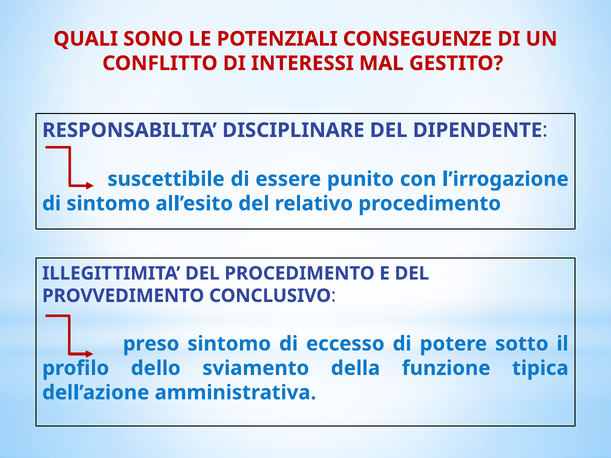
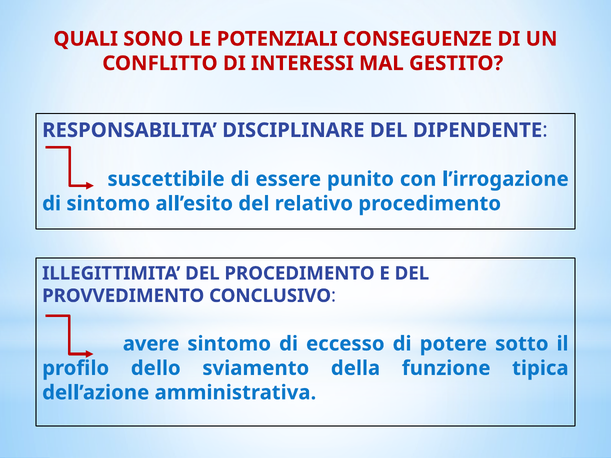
preso: preso -> avere (151, 344)
